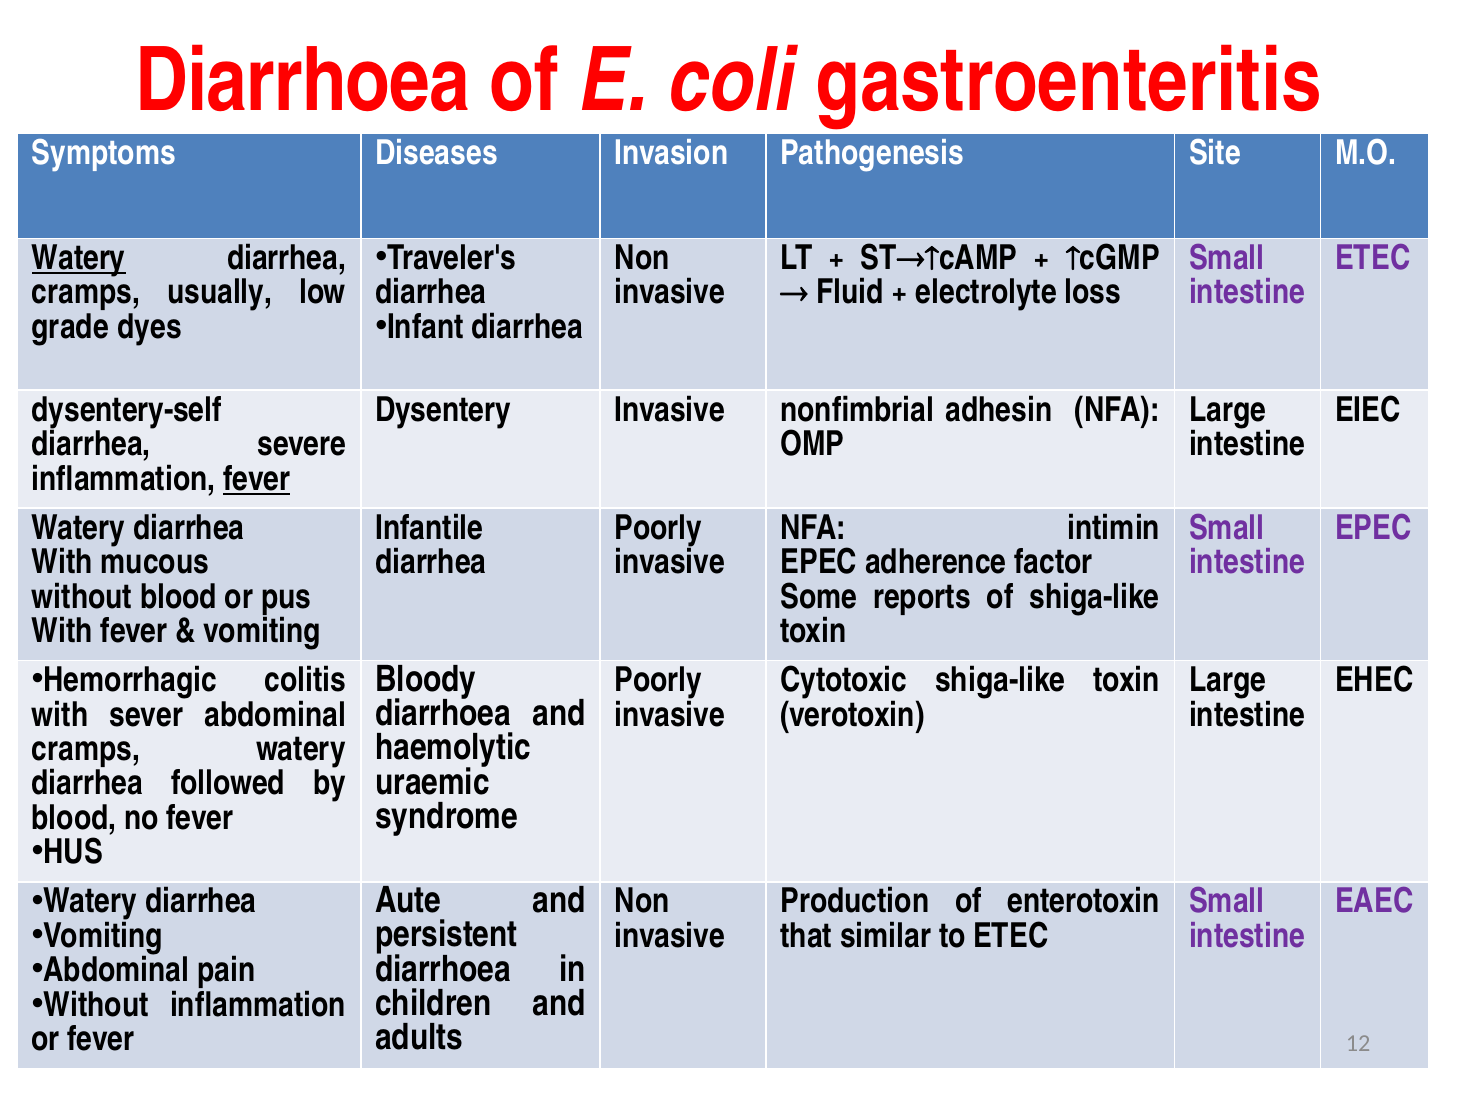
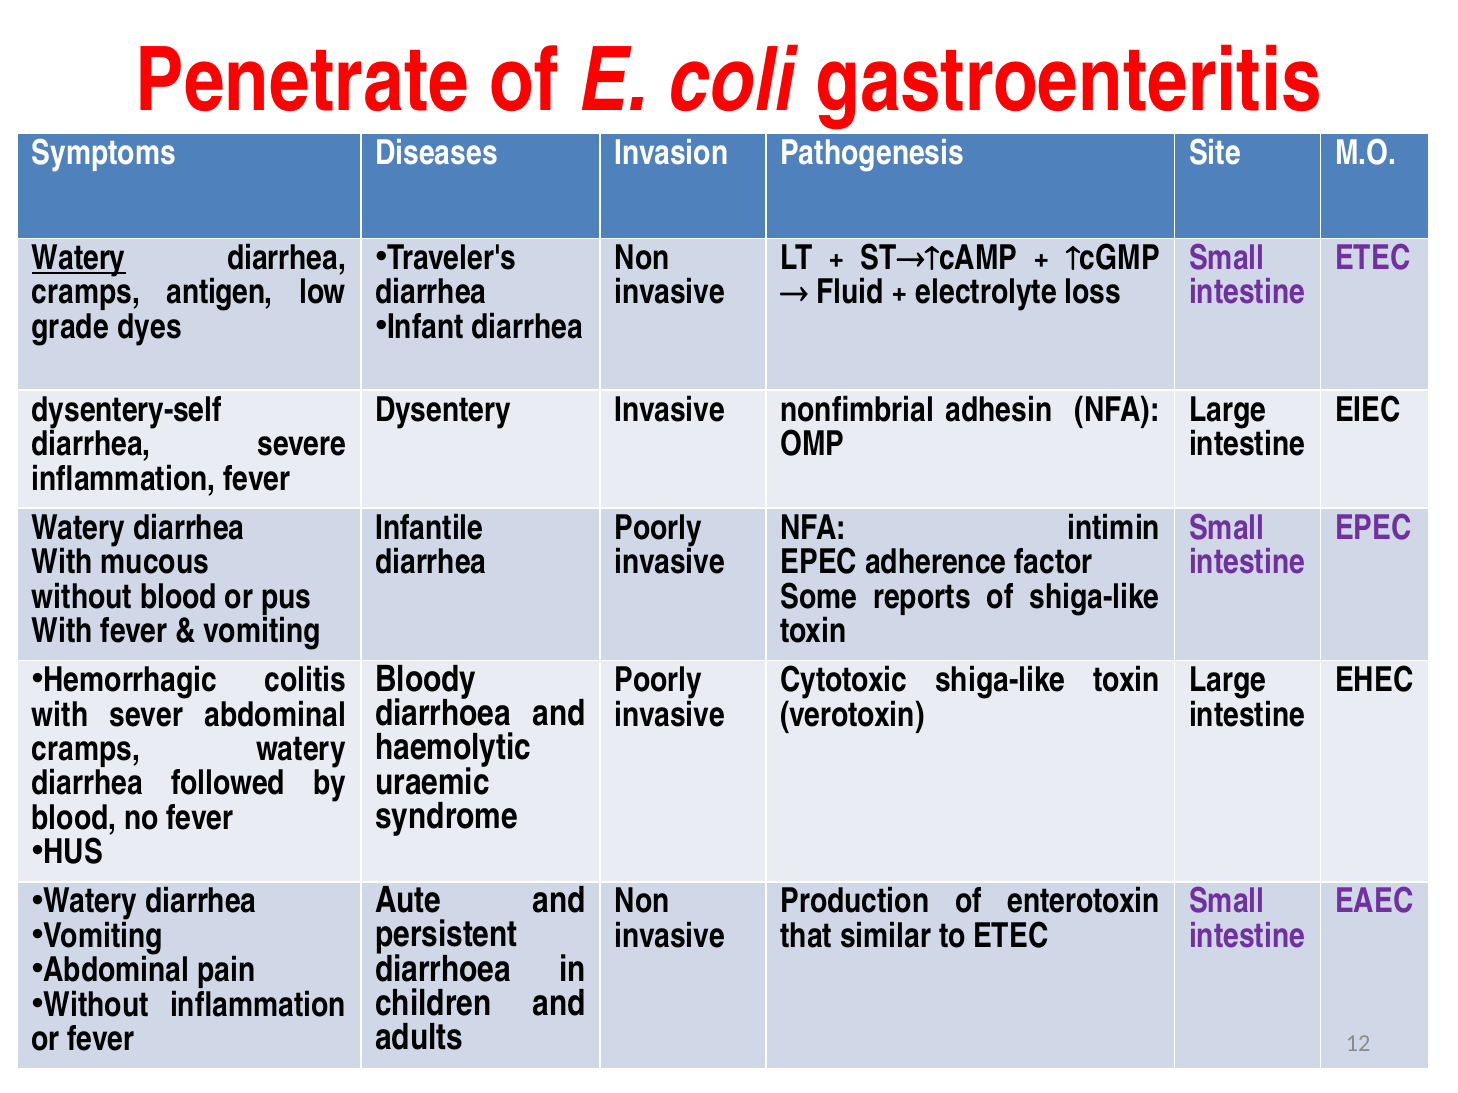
Diarrhoea: Diarrhoea -> Penetrate (302, 82)
usually: usually -> antigen (220, 293)
fever underline: present -> none (257, 479)
